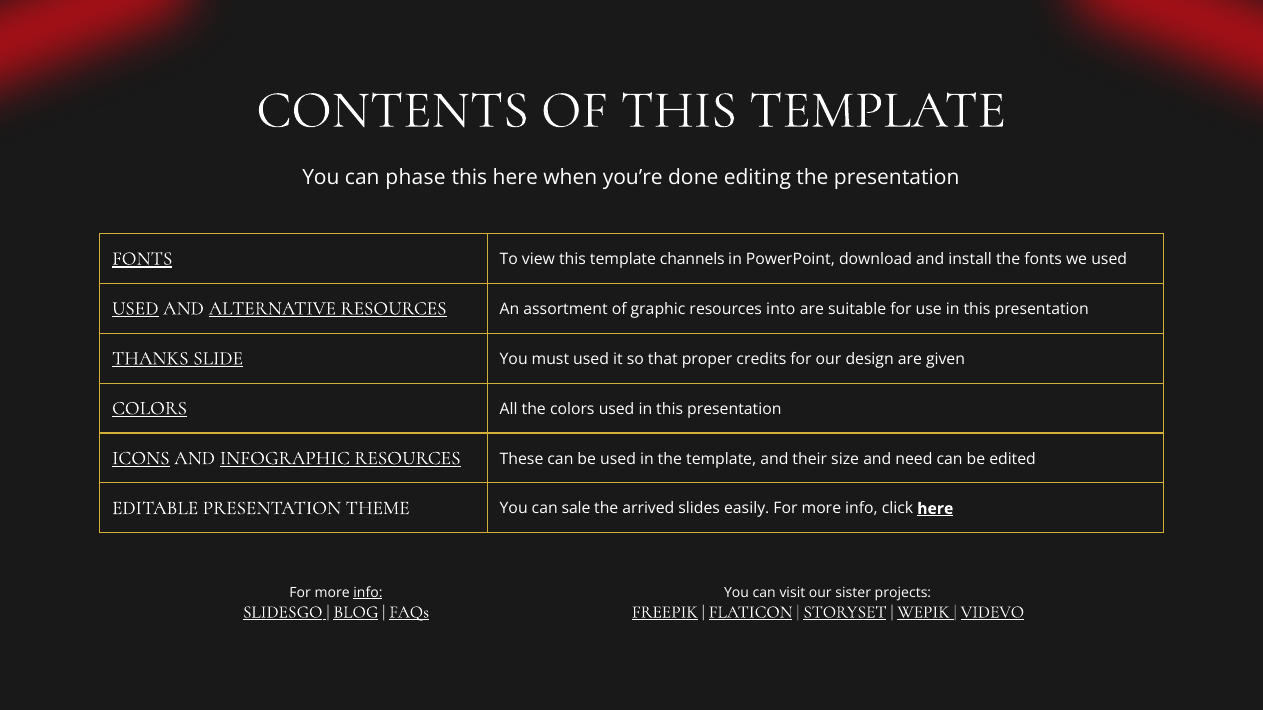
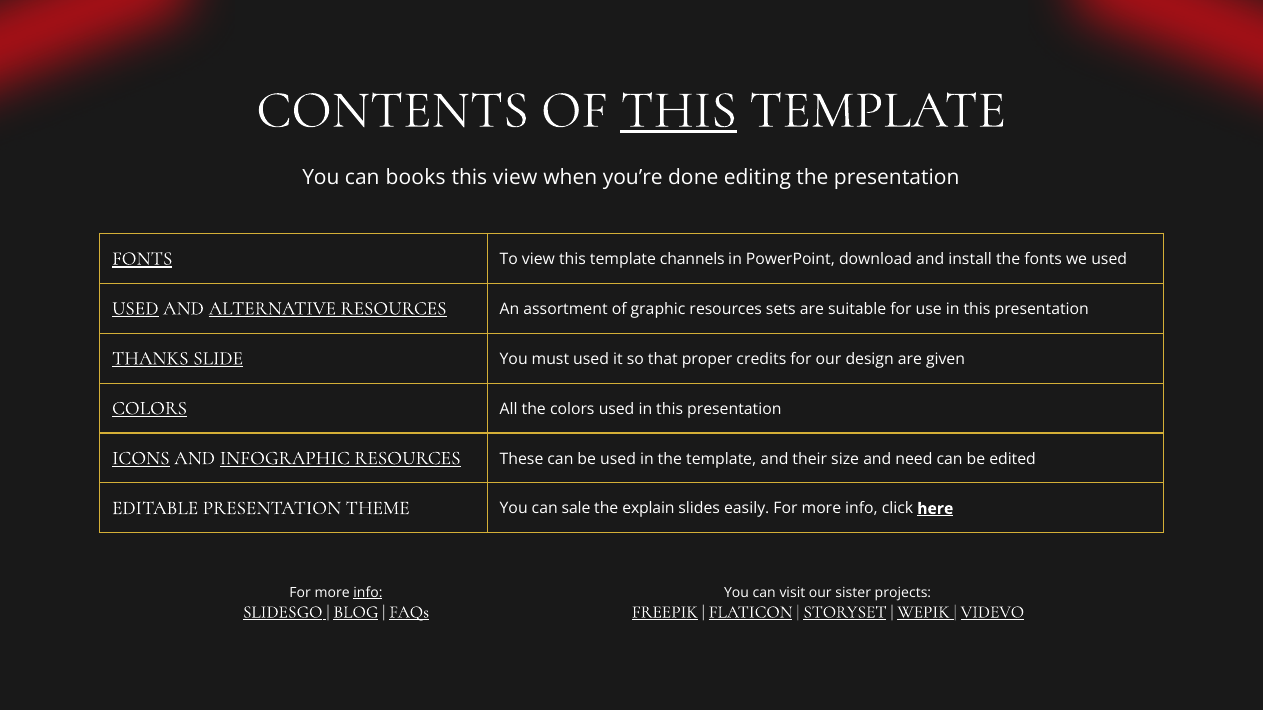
THIS underline: none -> present (679, 109)
phase: phase -> books (416, 177)
this here: here -> view (515, 177)
into: into -> sets (781, 309)
arrived: arrived -> explain (648, 509)
